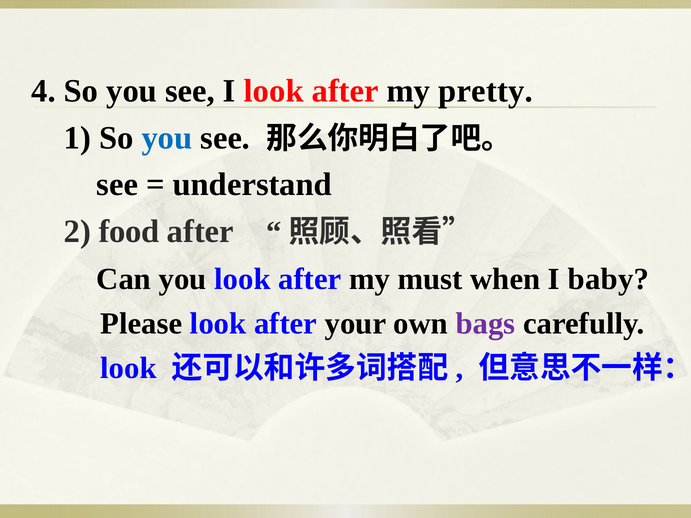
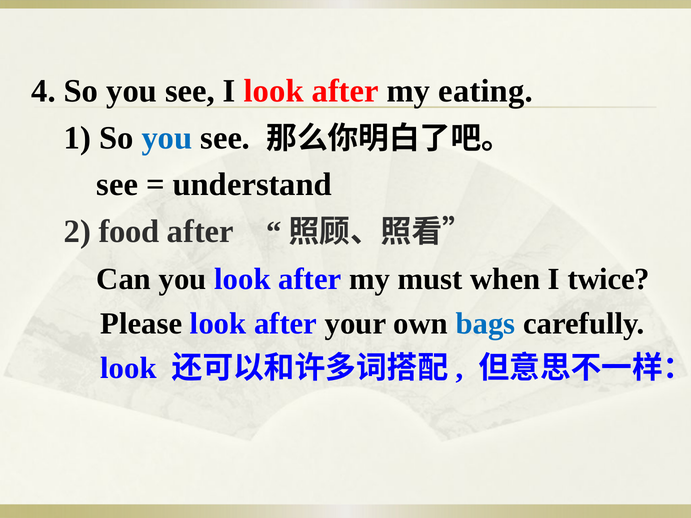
pretty: pretty -> eating (486, 91)
baby: baby -> twice (609, 279)
bags colour: purple -> blue (486, 324)
